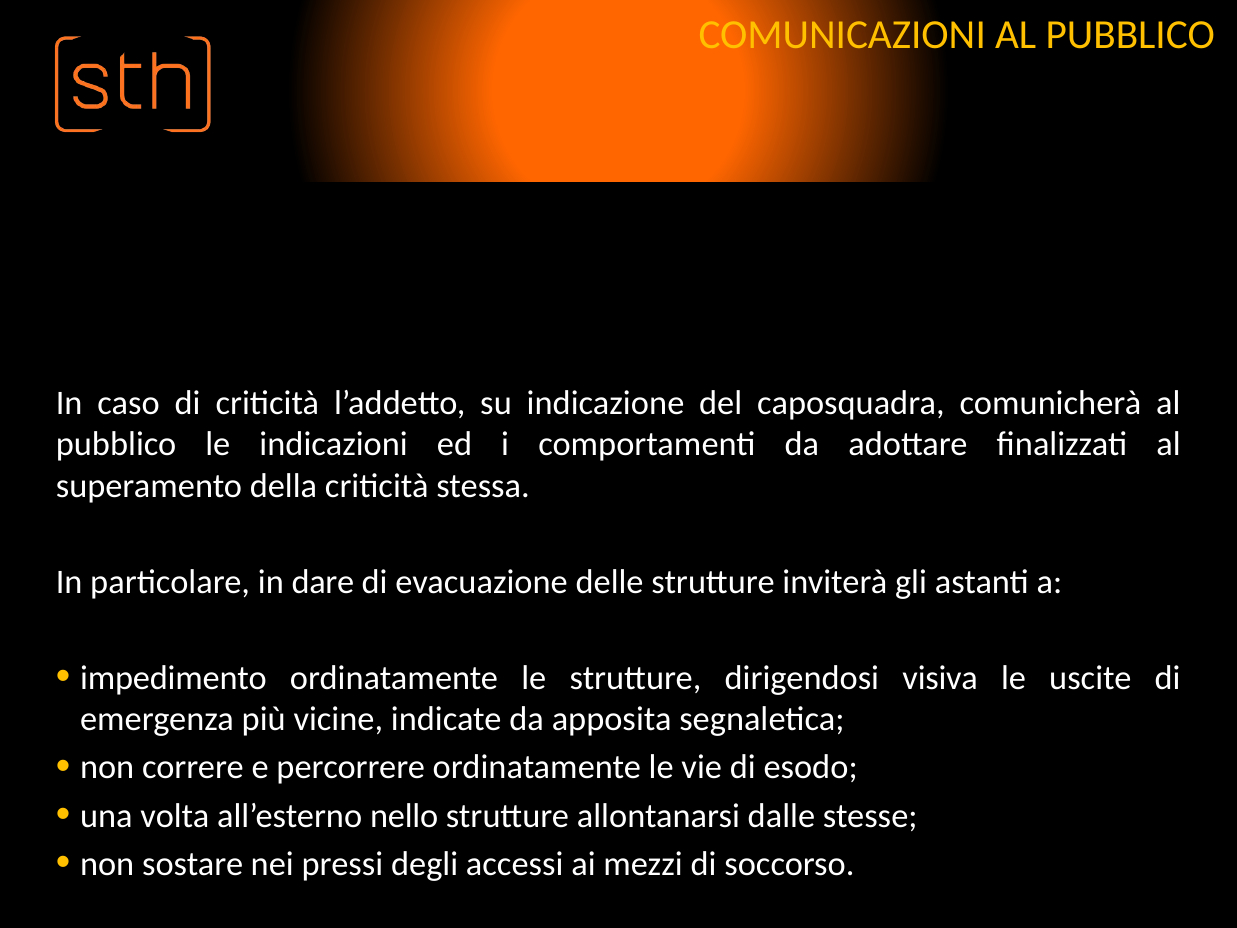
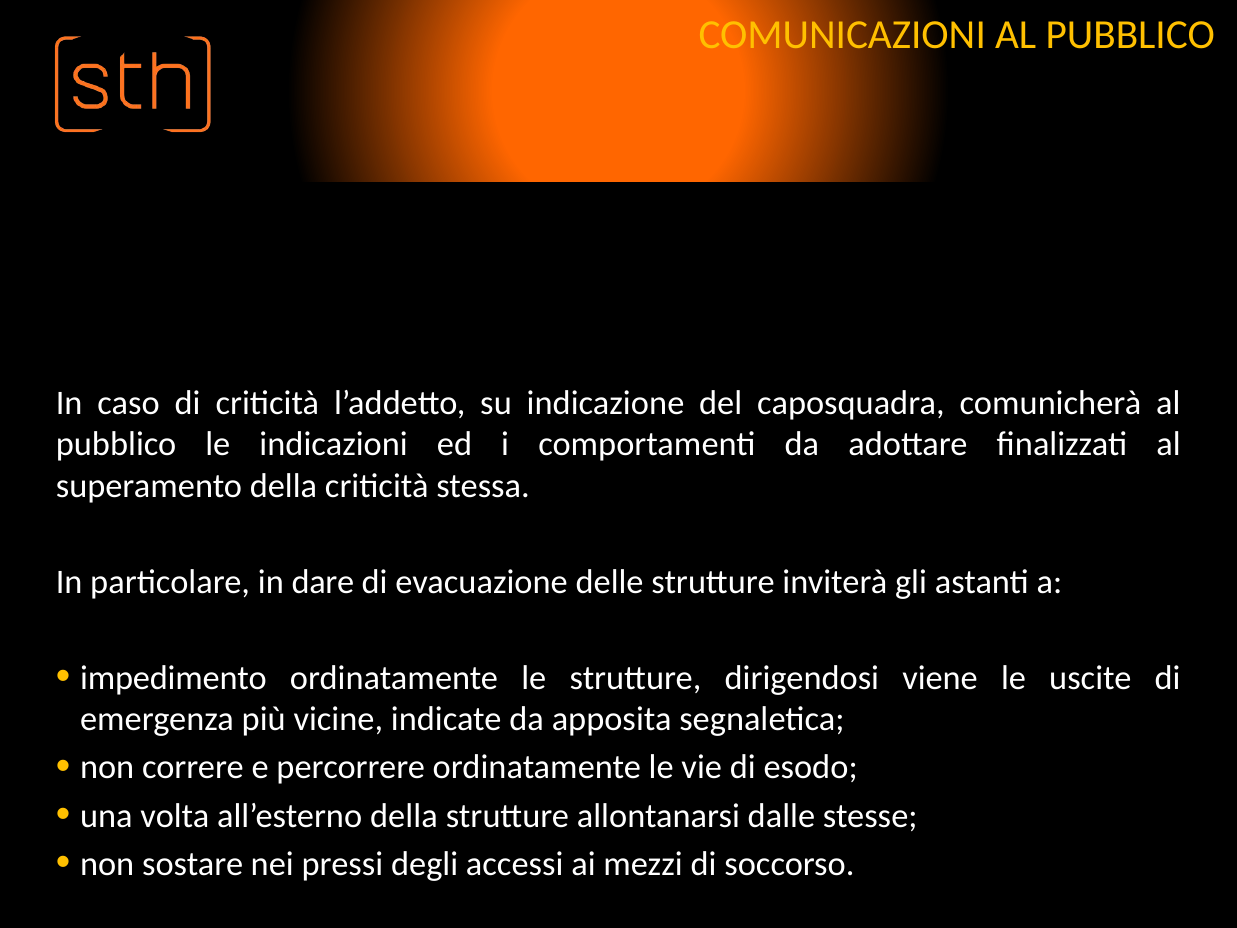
visiva: visiva -> viene (940, 678)
all’esterno nello: nello -> della (404, 815)
